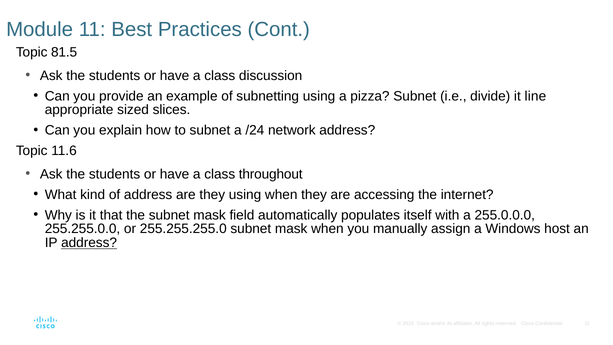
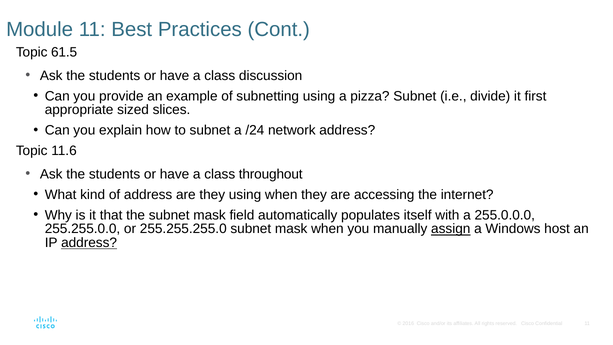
81.5: 81.5 -> 61.5 (64, 52)
line: line -> first (535, 96)
assign underline: none -> present (451, 229)
